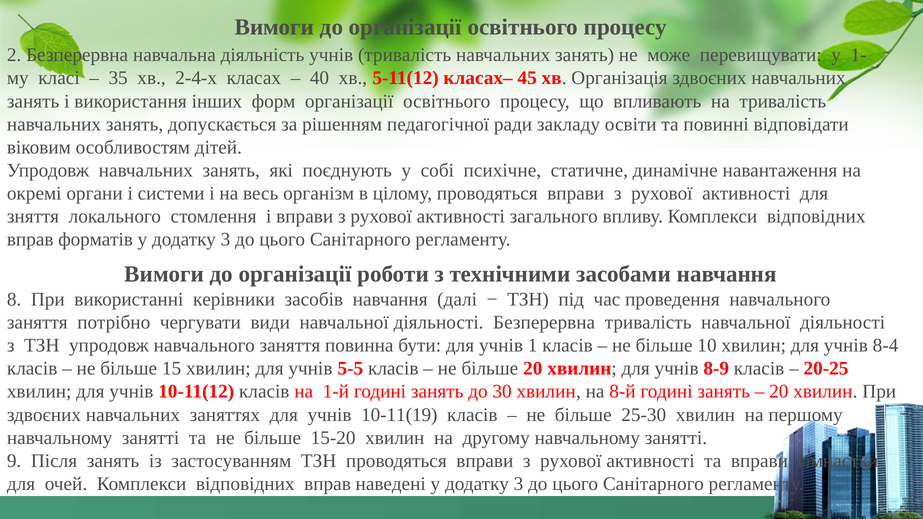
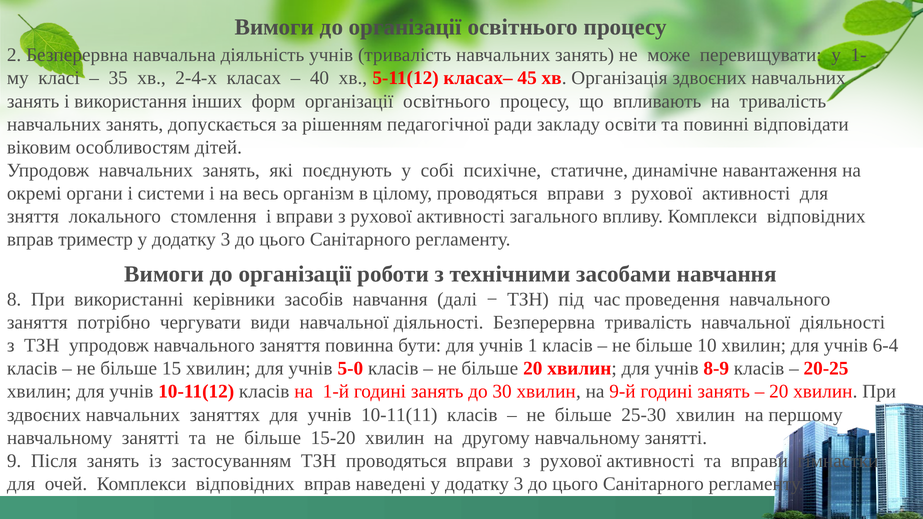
форматів: форматів -> триместр (96, 240)
8-4: 8-4 -> 6-4 (886, 346)
5-5: 5-5 -> 5-0 (350, 369)
8-й: 8-й -> 9-й (622, 392)
10-11(19: 10-11(19 -> 10-11(11 (399, 415)
